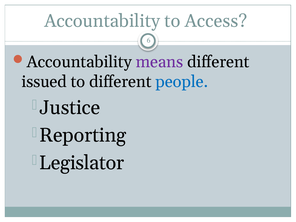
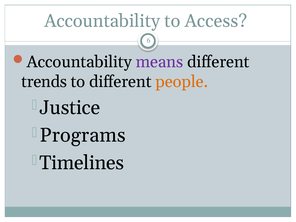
issued: issued -> trends (44, 82)
people colour: blue -> orange (182, 82)
Reporting: Reporting -> Programs (83, 135)
Legislator: Legislator -> Timelines (82, 163)
